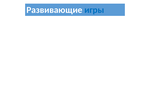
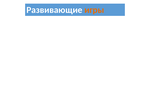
игры colour: blue -> orange (94, 10)
